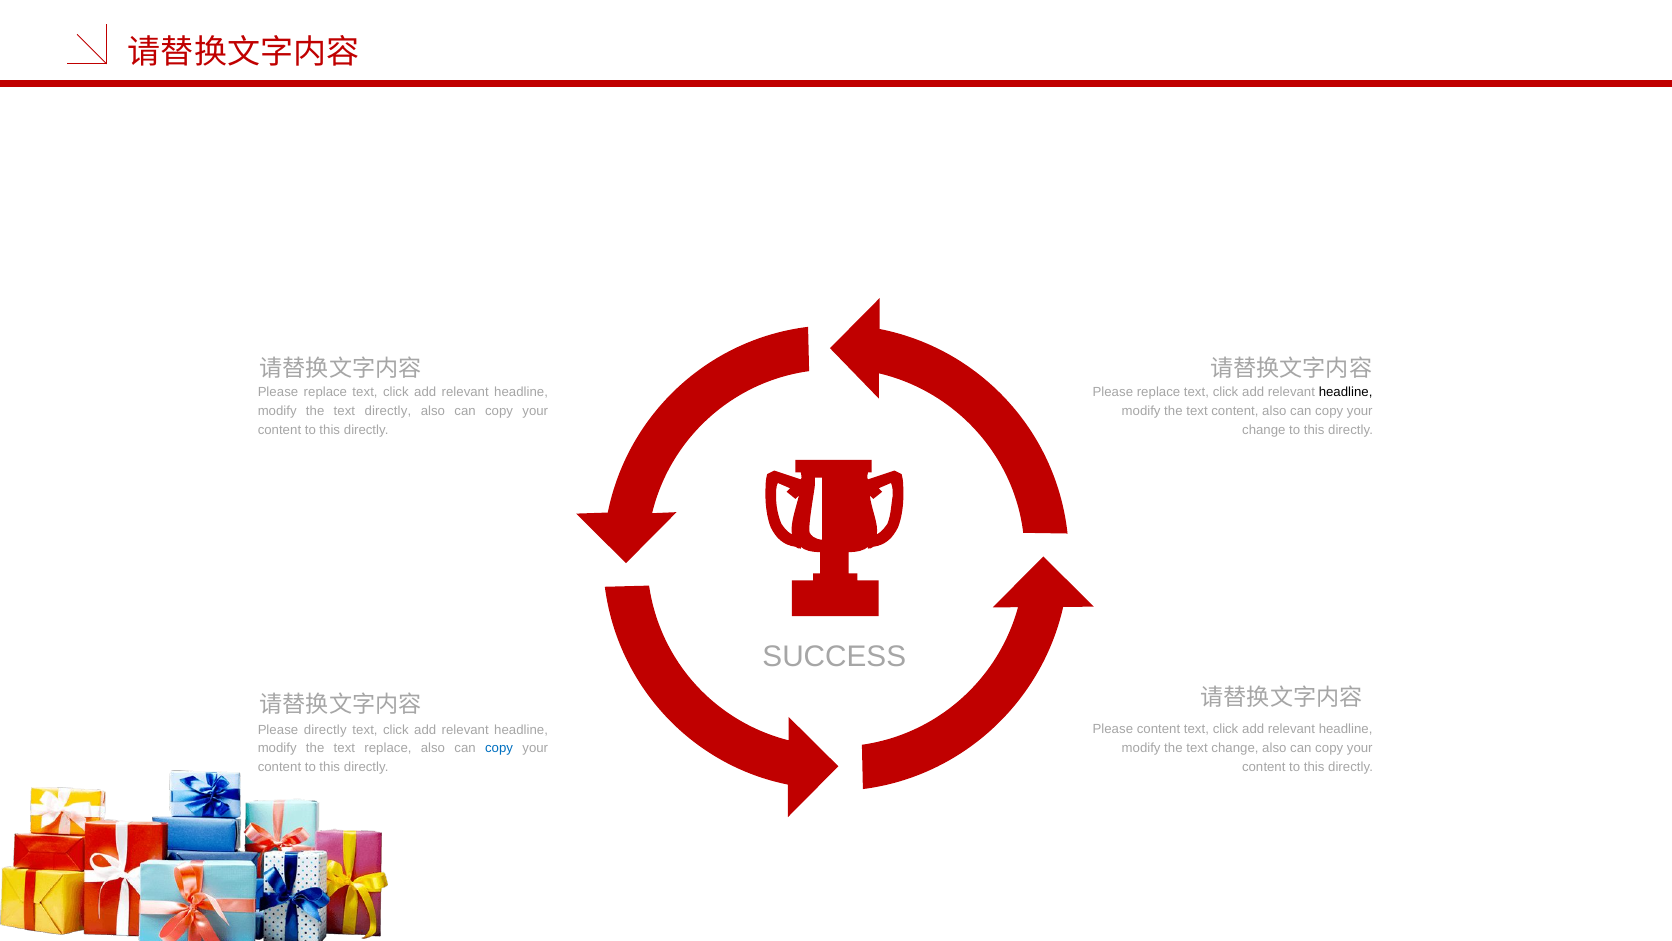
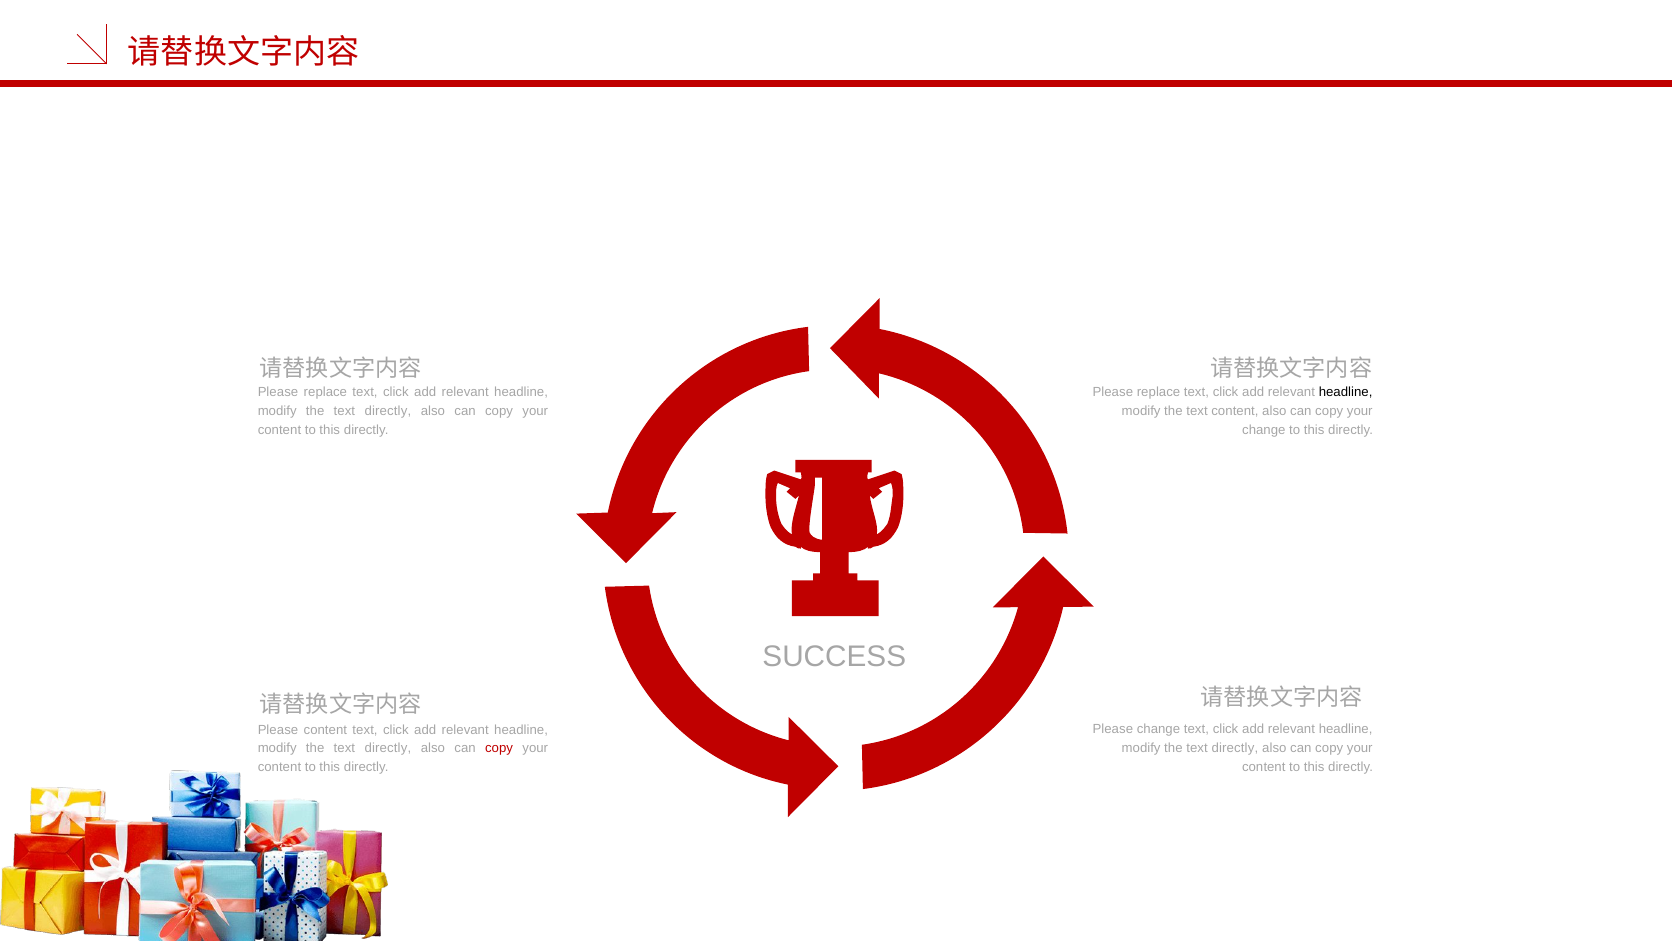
Please content: content -> change (1159, 728)
Please directly: directly -> content (325, 729)
change: change -> directly (1235, 747)
replace: replace -> directly (388, 748)
copy colour: blue -> red (499, 748)
